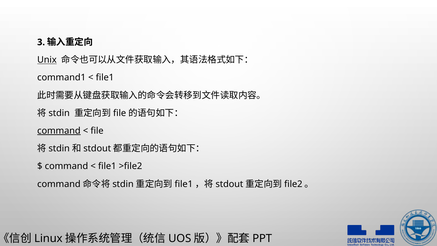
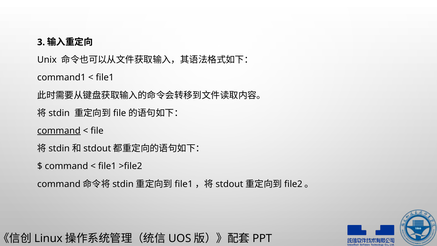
Unix underline: present -> none (47, 60)
